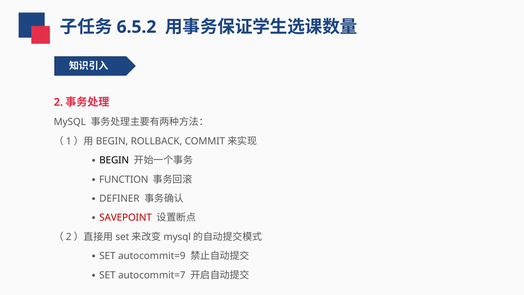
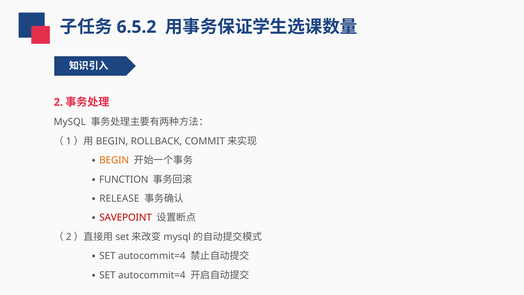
BEGIN colour: black -> orange (114, 160)
DEFINER: DEFINER -> RELEASE (119, 198)
autocommit=9: autocommit=9 -> autocommit=4 (152, 256)
autocommit=7: autocommit=7 -> autocommit=4 (152, 275)
